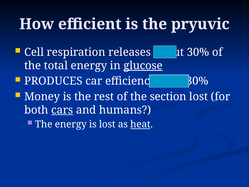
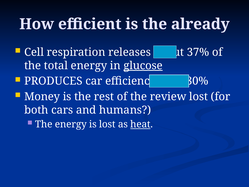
pryuvic: pryuvic -> already (200, 24)
30%: 30% -> 37% (198, 52)
section: section -> review (168, 97)
cars underline: present -> none (62, 110)
